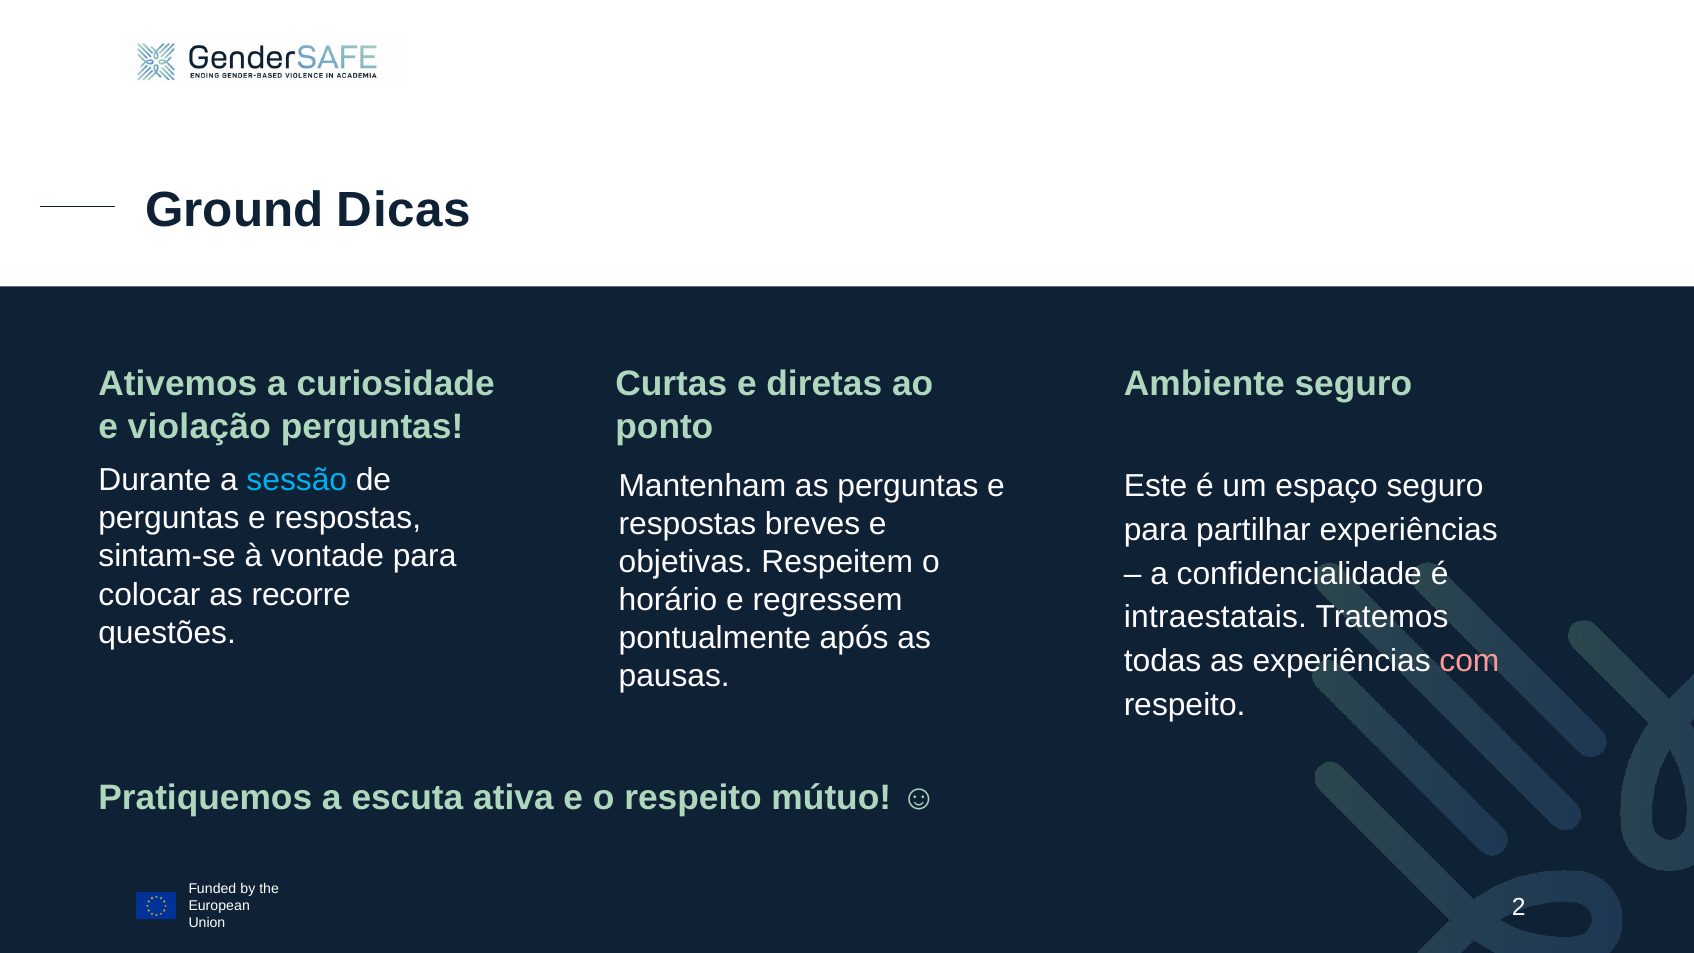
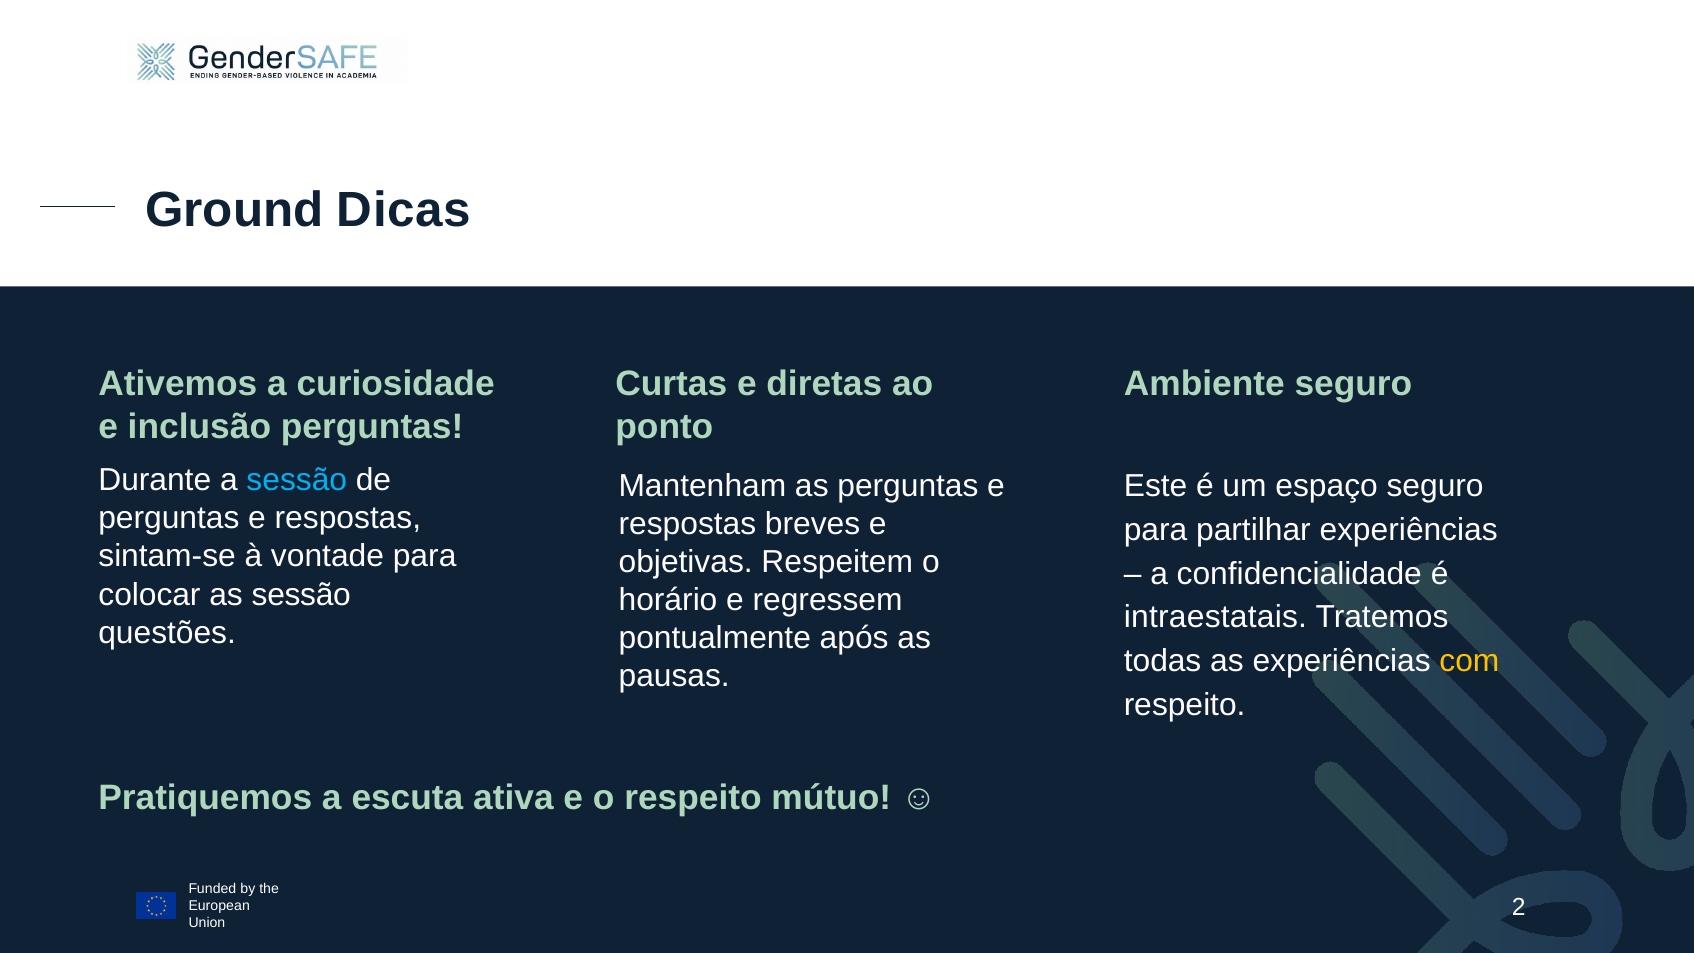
violação: violação -> inclusão (199, 427)
as recorre: recorre -> sessão (301, 594)
com colour: pink -> yellow (1469, 661)
